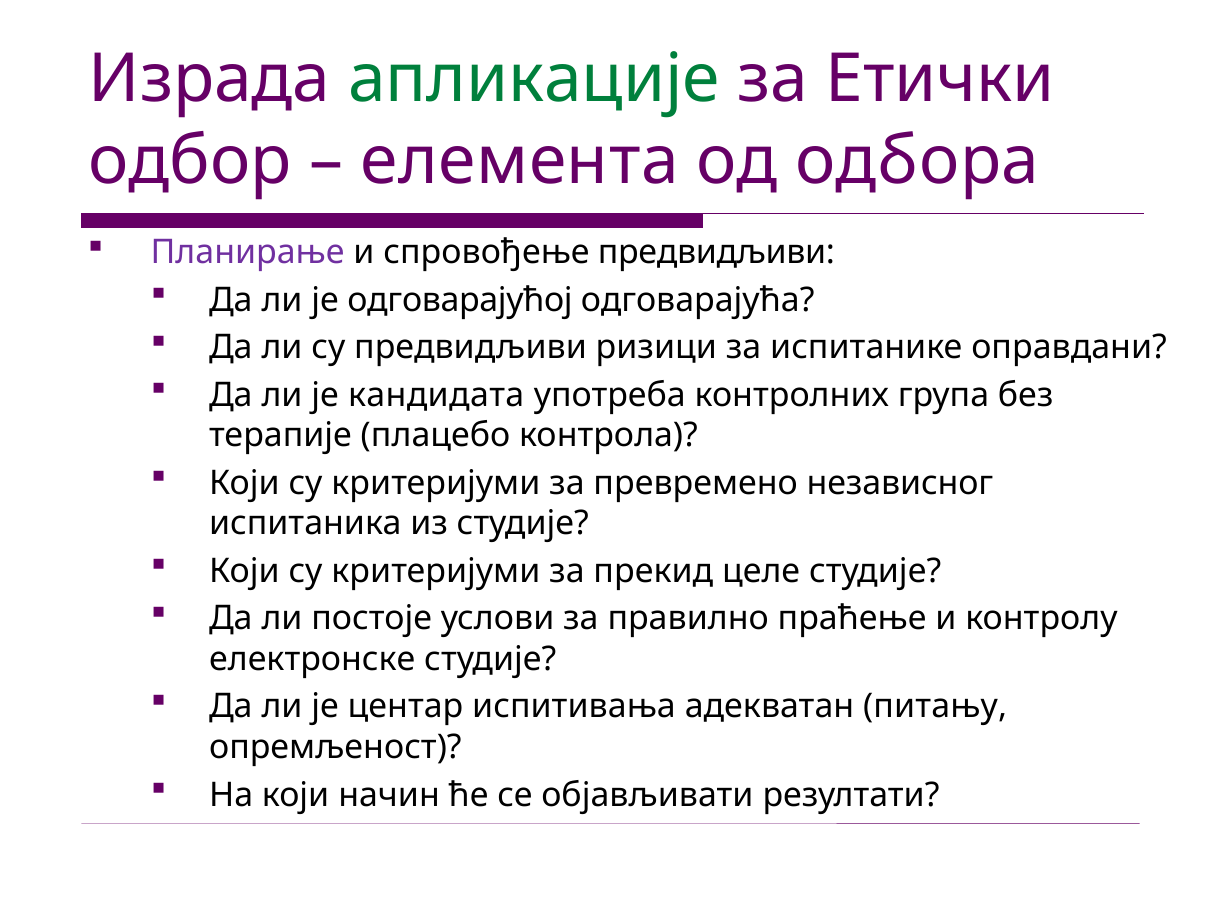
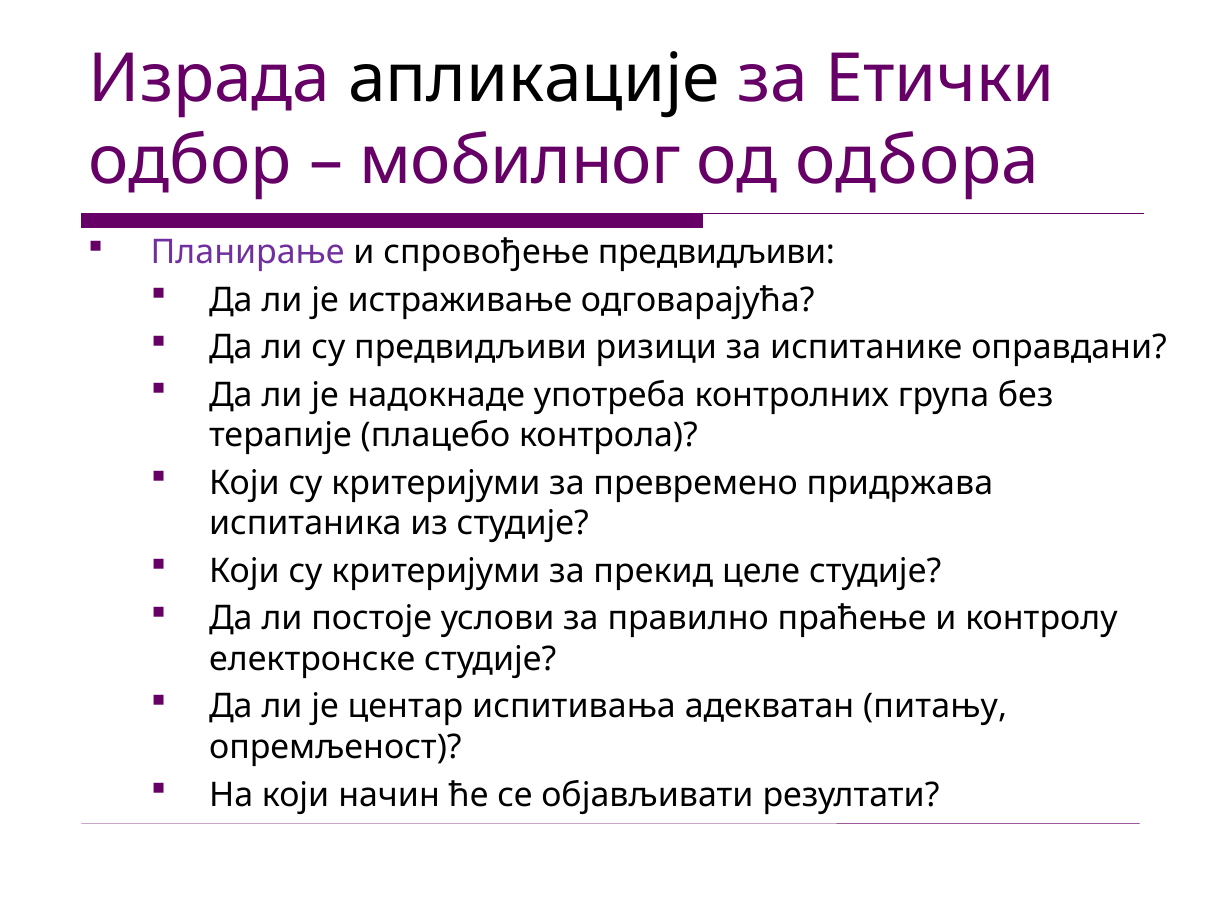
апликације colour: green -> black (534, 80)
елемента: елемента -> мобилног (520, 161)
одговарајућој: одговарајућој -> истраживање (460, 300)
кандидата: кандидата -> надокнаде (436, 395)
независног: независног -> придржава (900, 483)
